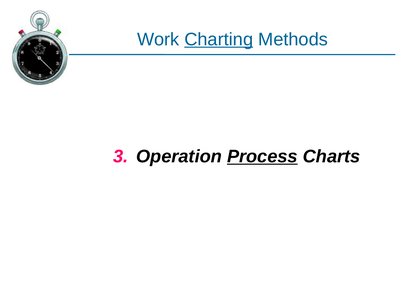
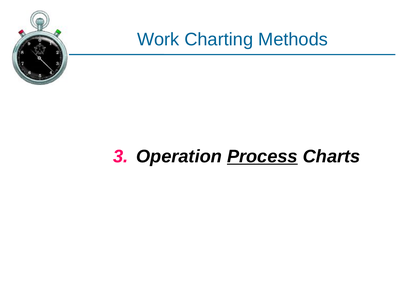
Charting underline: present -> none (219, 39)
